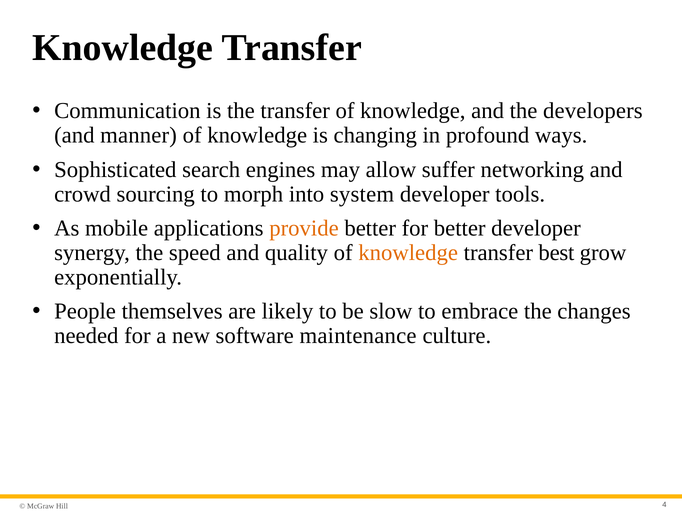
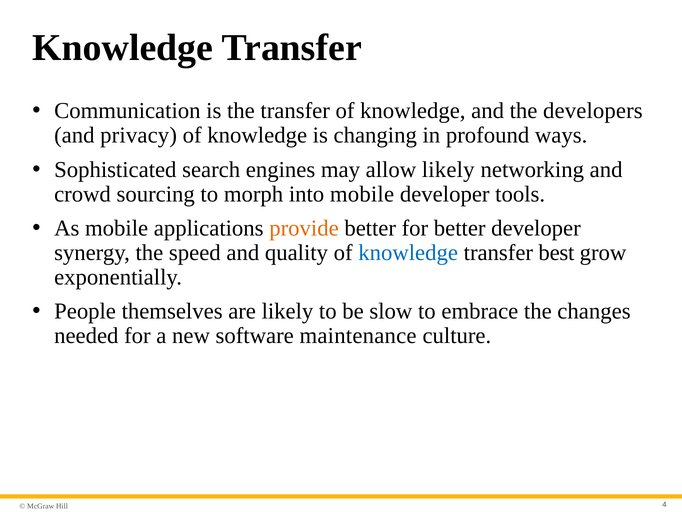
manner: manner -> privacy (139, 135)
allow suffer: suffer -> likely (448, 169)
into system: system -> mobile (362, 194)
knowledge colour: orange -> blue (408, 252)
